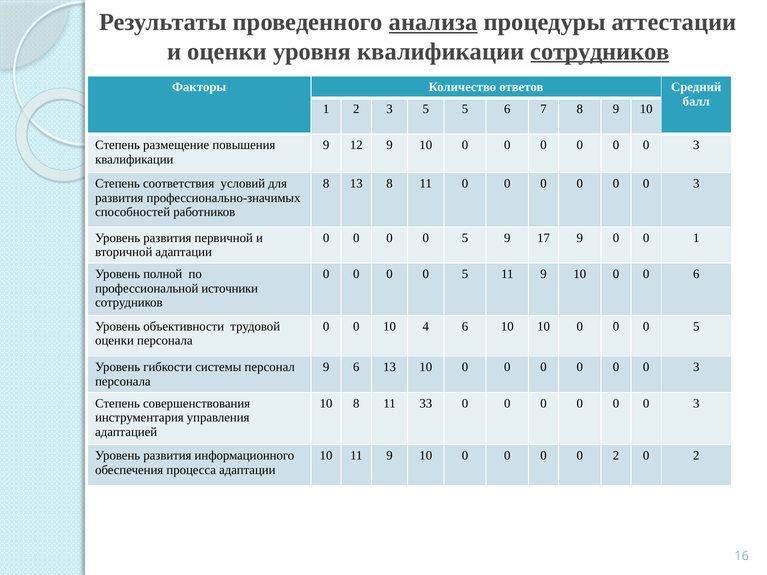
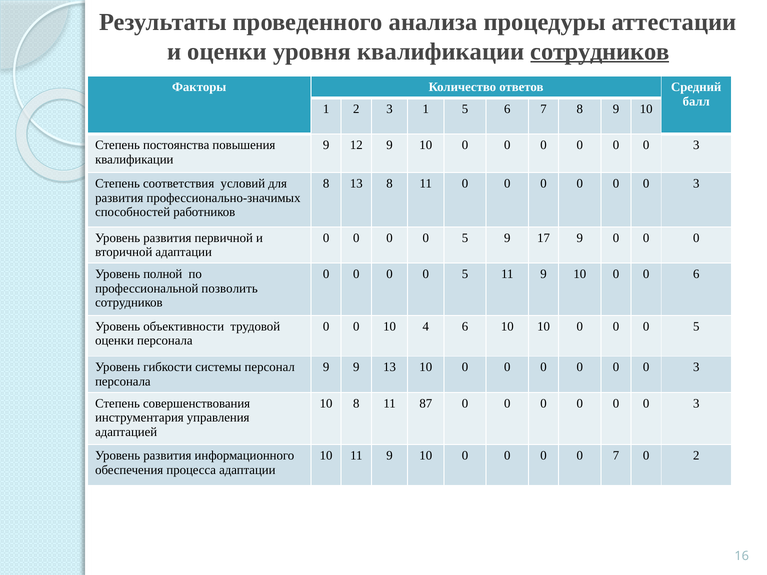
анализа underline: present -> none (433, 22)
3 5: 5 -> 1 (426, 109)
размещение: размещение -> постоянства (176, 145)
9 0 0 1: 1 -> 0 (696, 238)
источники: источники -> позволить (230, 289)
9 6: 6 -> 9 (356, 367)
33: 33 -> 87 (426, 404)
0 0 2: 2 -> 7 (616, 456)
